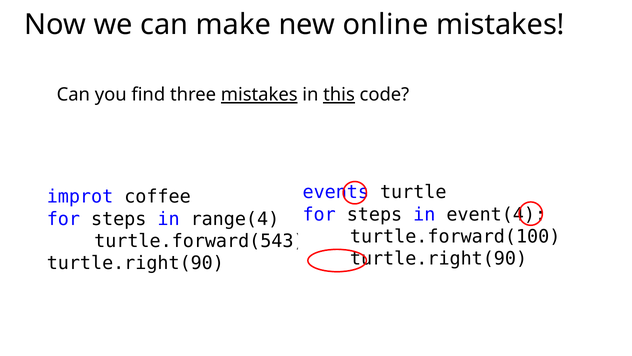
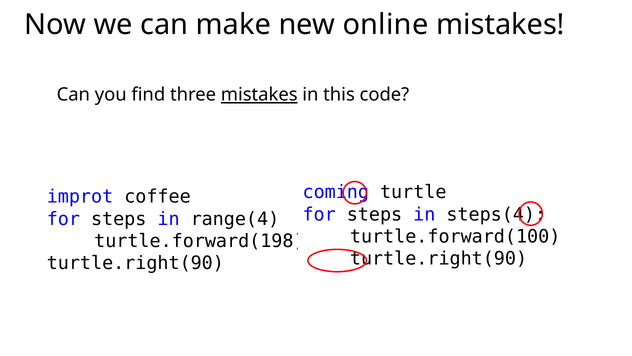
this underline: present -> none (339, 95)
events: events -> coming (336, 192)
event(4: event(4 -> steps(4 (496, 214)
turtle.forward(543: turtle.forward(543 -> turtle.forward(198 (199, 241)
